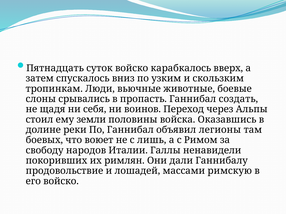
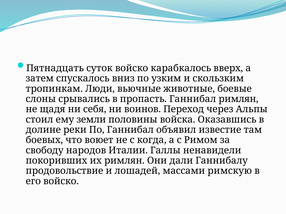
Ганнибал создать: создать -> римлян (238, 99)
легионы: легионы -> известие (220, 130)
лишь: лишь -> когда (152, 140)
